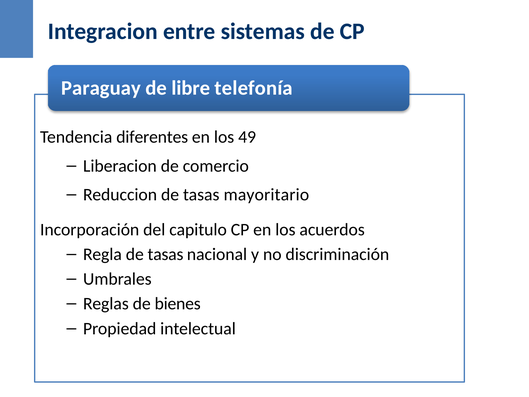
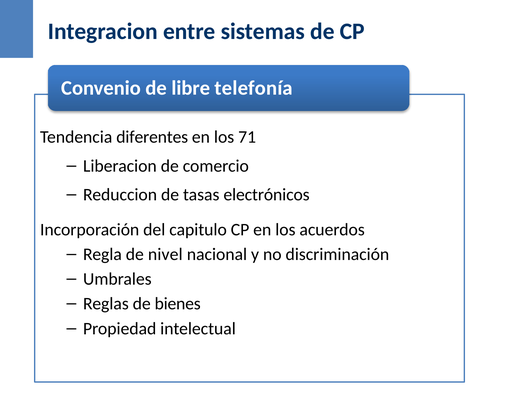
Paraguay: Paraguay -> Convenio (101, 88)
49: 49 -> 71 (247, 137)
mayoritario: mayoritario -> electrónicos (267, 195)
Regla de tasas: tasas -> nivel (165, 254)
